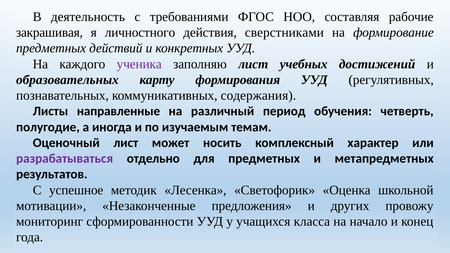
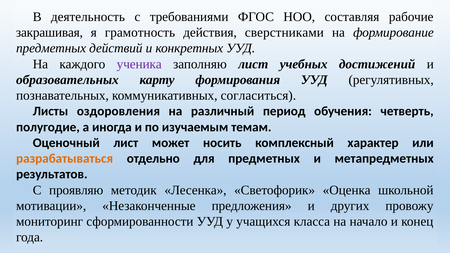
личностного: личностного -> грамотность (140, 33)
содержания: содержания -> согласиться (258, 96)
направленные: направленные -> оздоровления (118, 111)
разрабатываться colour: purple -> orange (65, 159)
успешное: успешное -> проявляю (76, 190)
